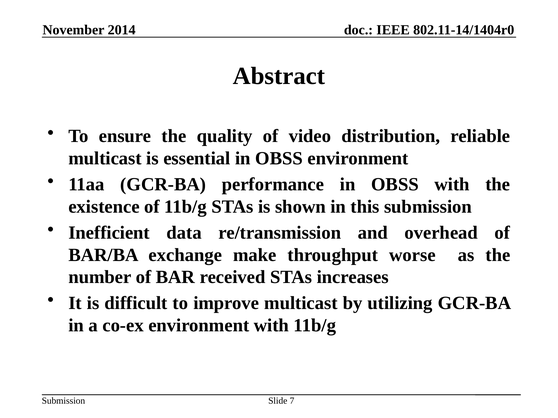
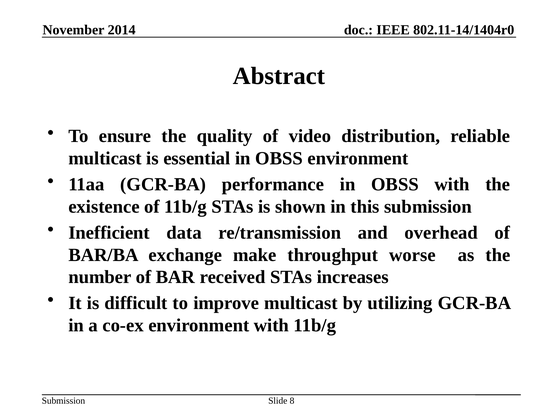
7: 7 -> 8 (292, 401)
